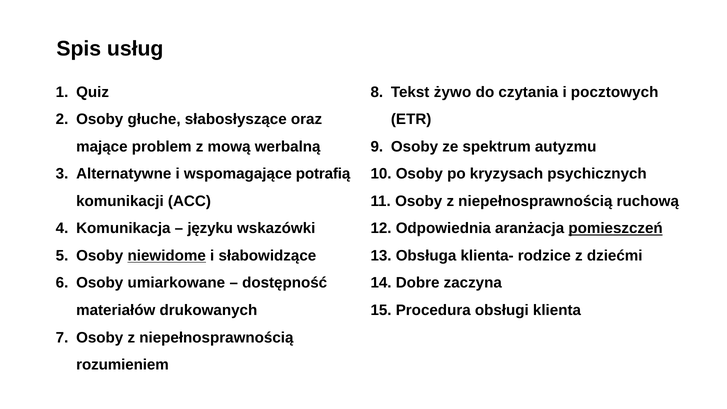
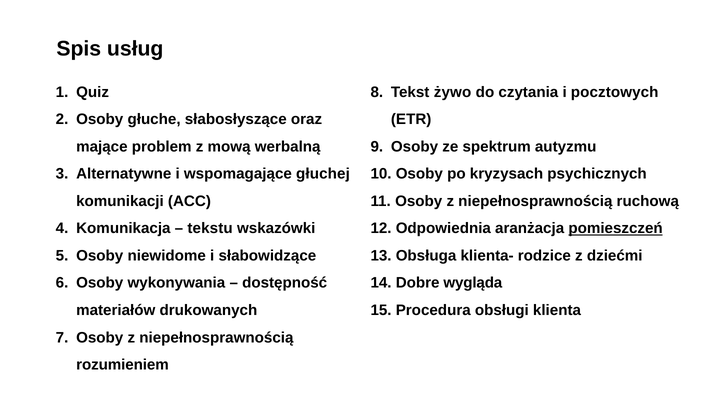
potrafią: potrafią -> głuchej (323, 174)
języku: języku -> tekstu (210, 228)
niewidome underline: present -> none (167, 256)
umiarkowane: umiarkowane -> wykonywania (176, 283)
zaczyna: zaczyna -> wygląda (473, 283)
